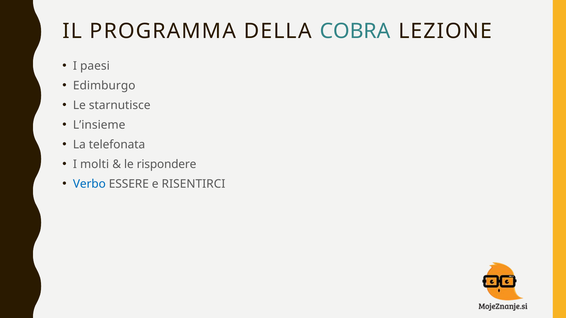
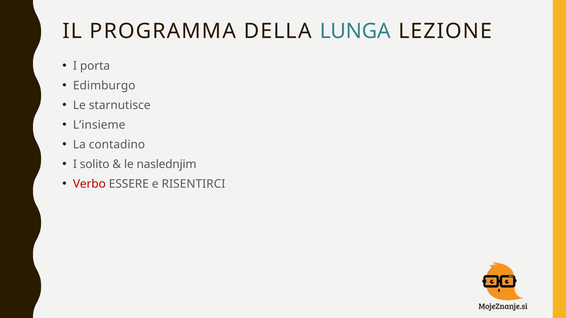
COBRA: COBRA -> LUNGA (355, 31)
paesi: paesi -> porta (95, 66)
telefonata: telefonata -> contadino (117, 145)
molti: molti -> solito (95, 164)
rispondere: rispondere -> naslednjim (167, 164)
Verbo colour: blue -> red (89, 184)
